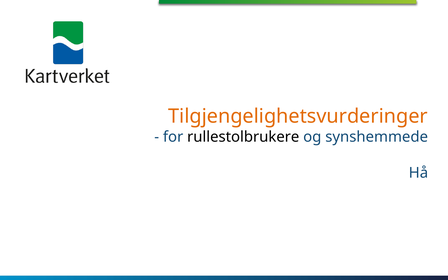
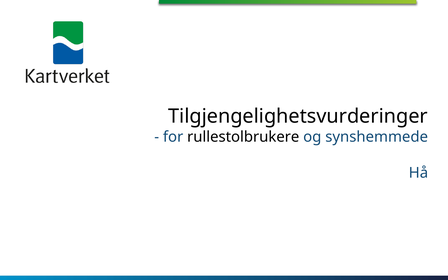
Tilgjengelighetsvurderinger colour: orange -> black (298, 116)
